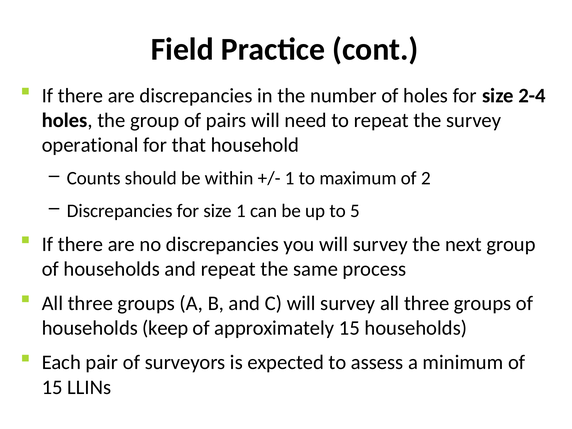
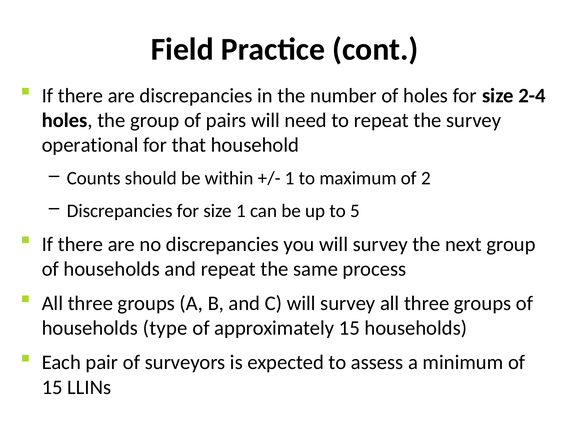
keep: keep -> type (165, 328)
